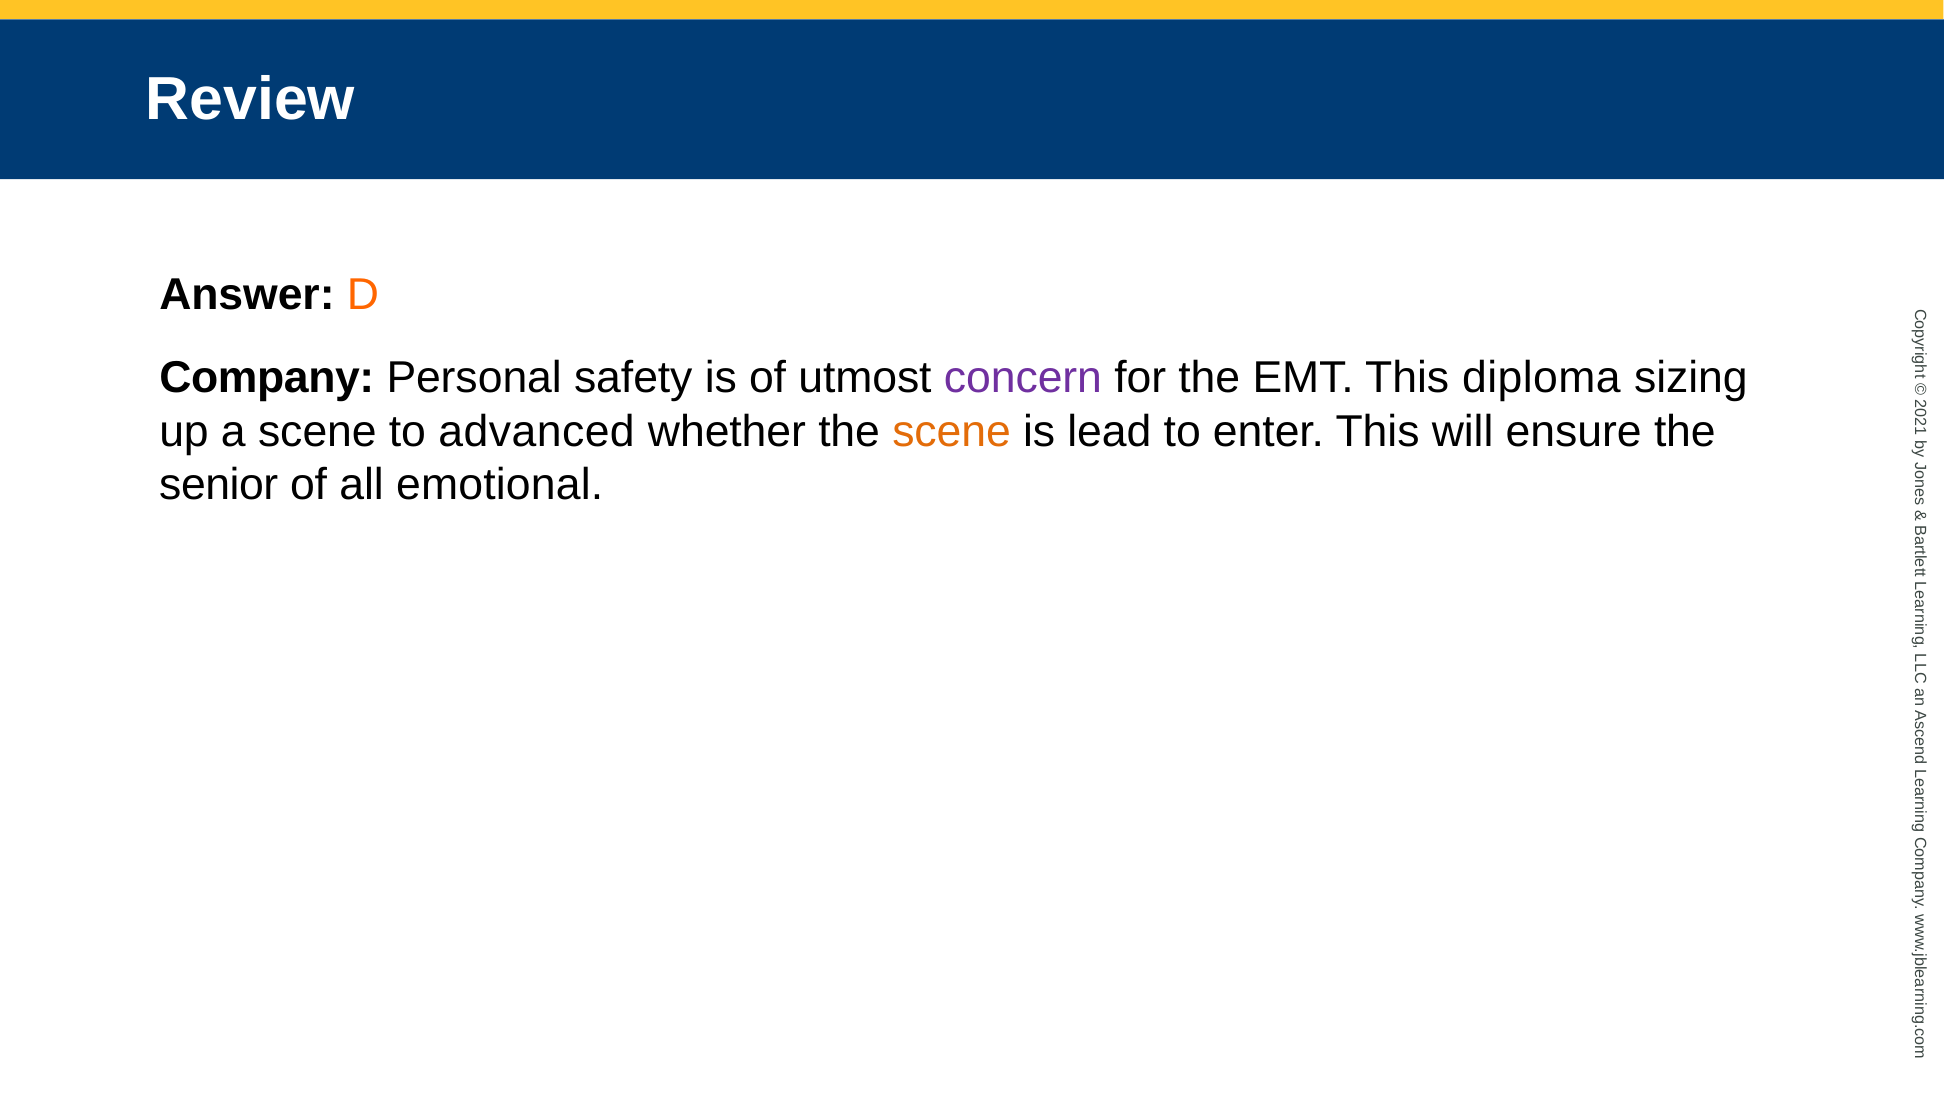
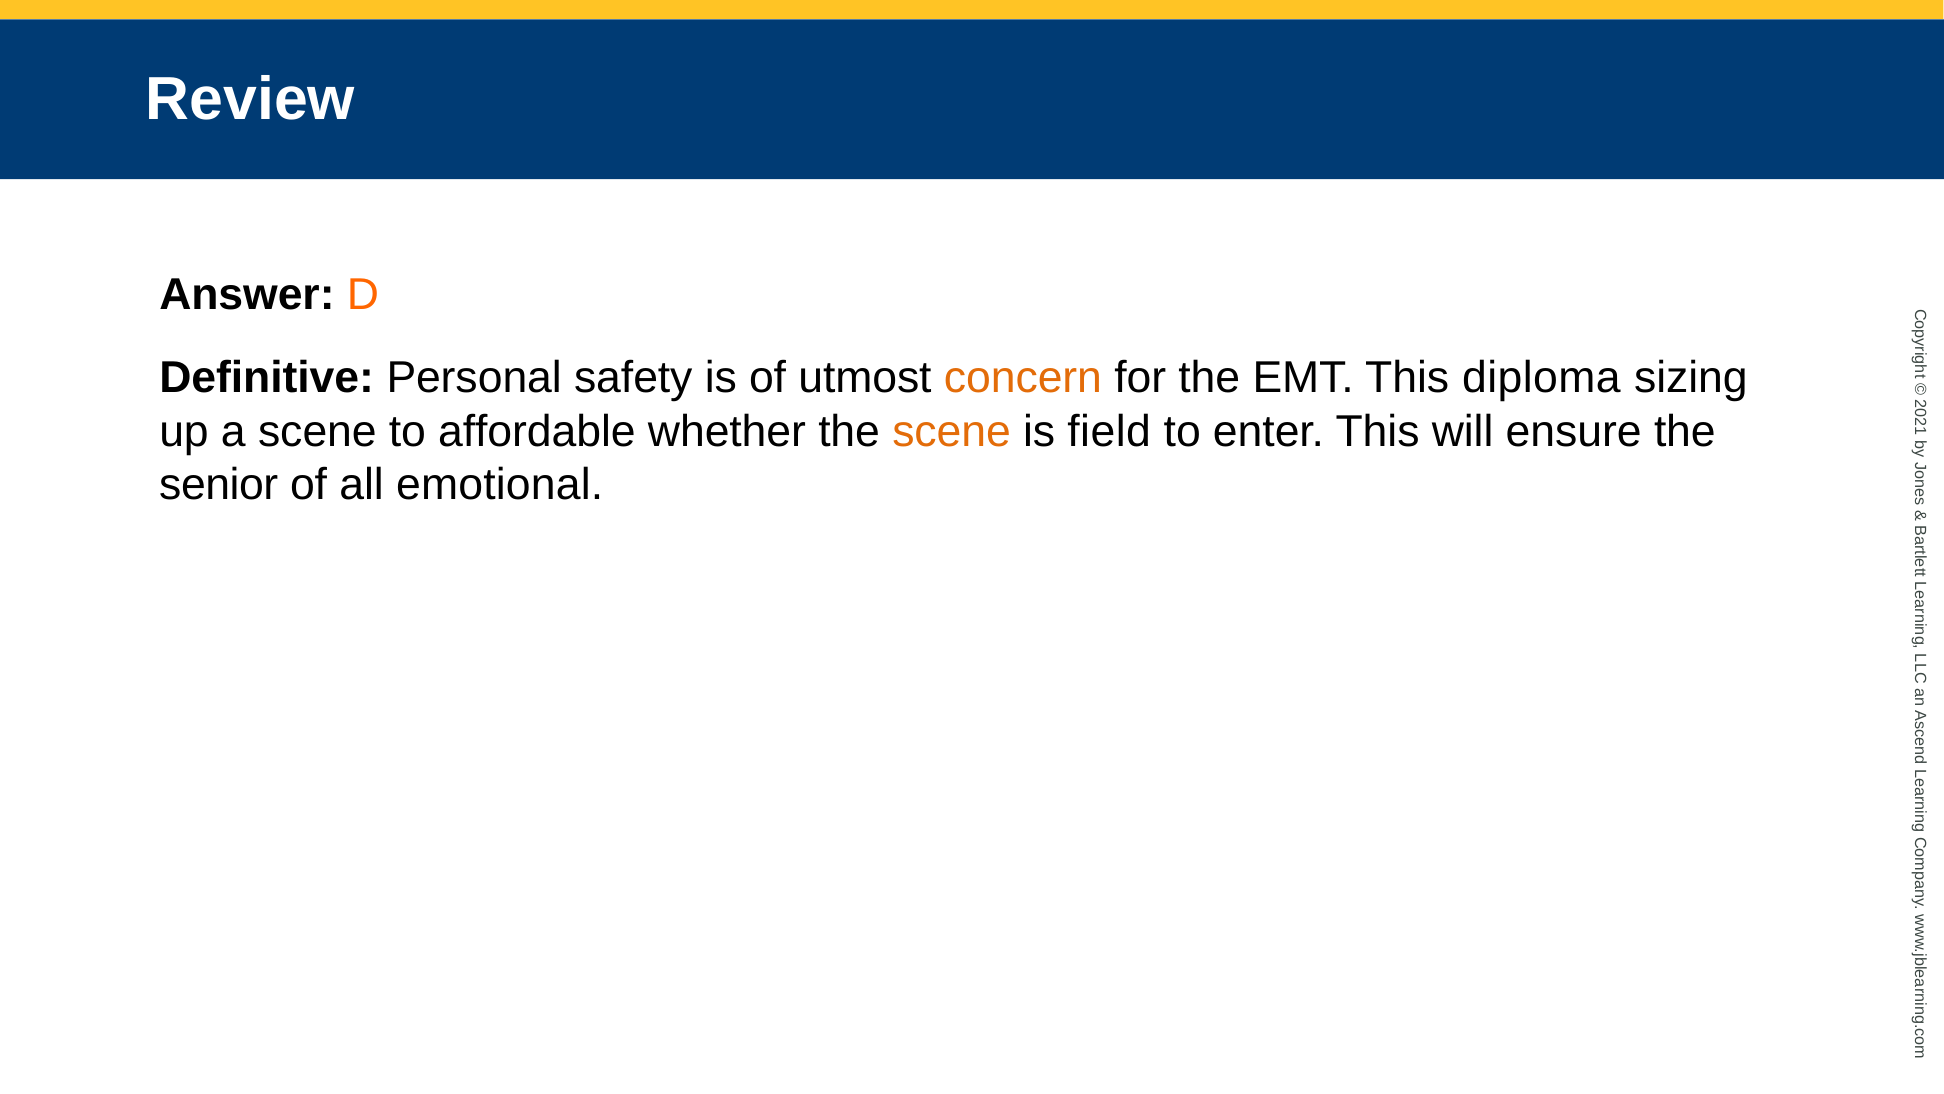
Company: Company -> Definitive (267, 378)
concern colour: purple -> orange (1023, 378)
advanced: advanced -> affordable (537, 431)
lead: lead -> field (1109, 431)
